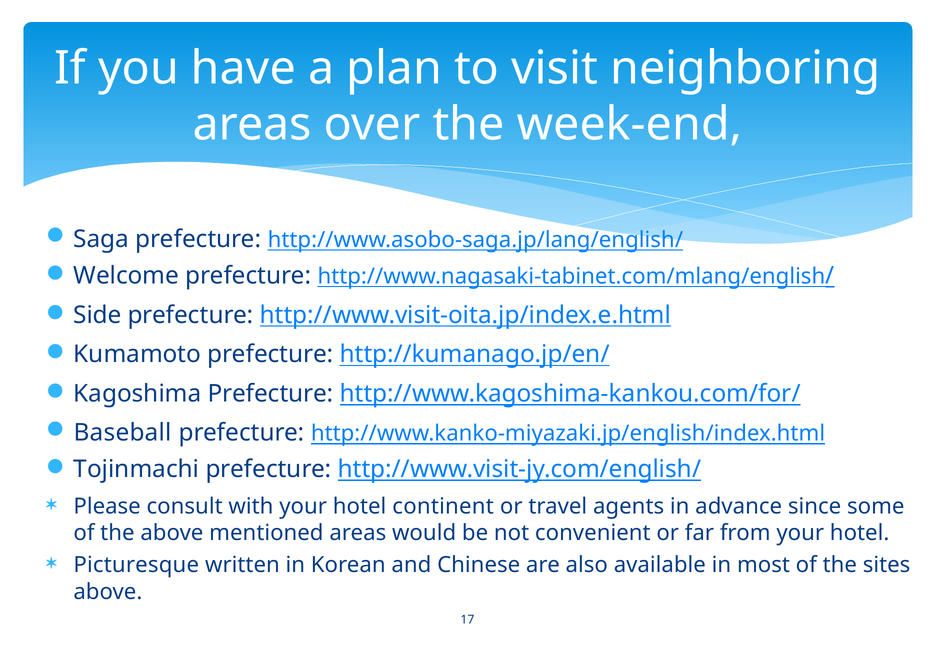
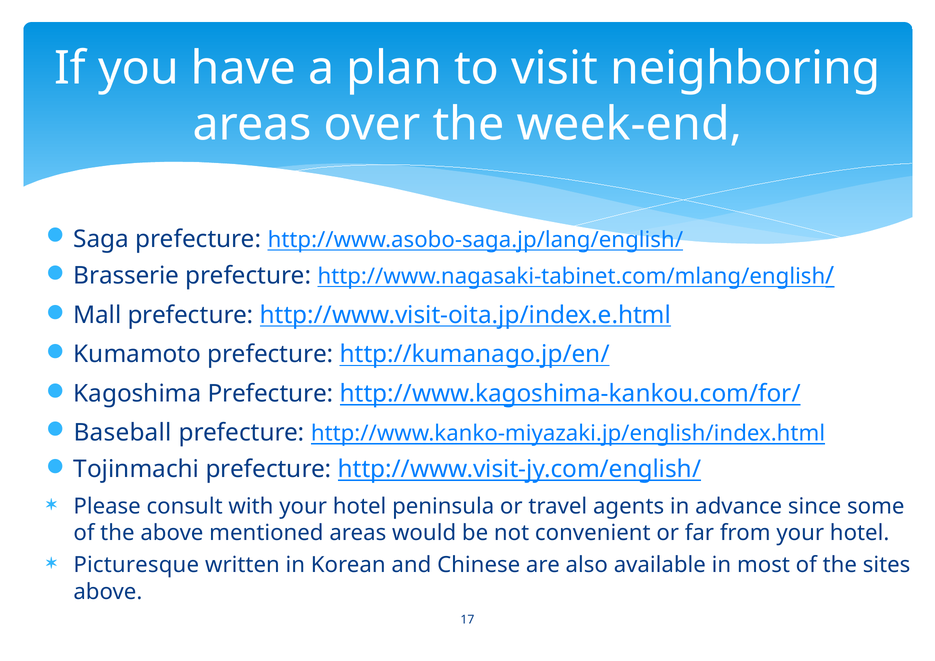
Welcome: Welcome -> Brasserie (126, 276)
Side: Side -> Mall (97, 315)
continent: continent -> peninsula (443, 507)
